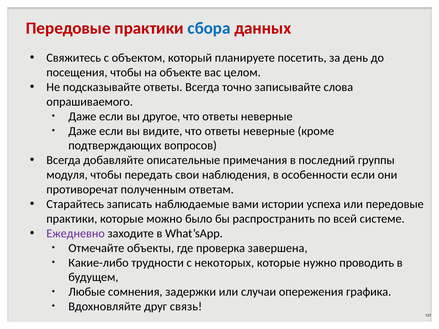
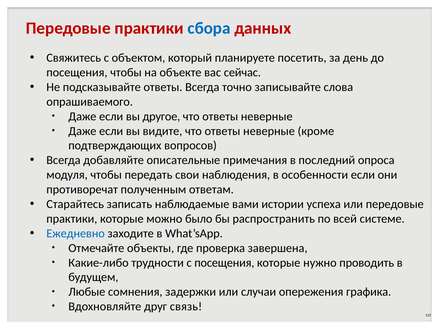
целом: целом -> сейчас (242, 73)
группы: группы -> опроса (376, 160)
Ежедневно colour: purple -> blue (76, 234)
с некоторых: некоторых -> посещения (224, 263)
